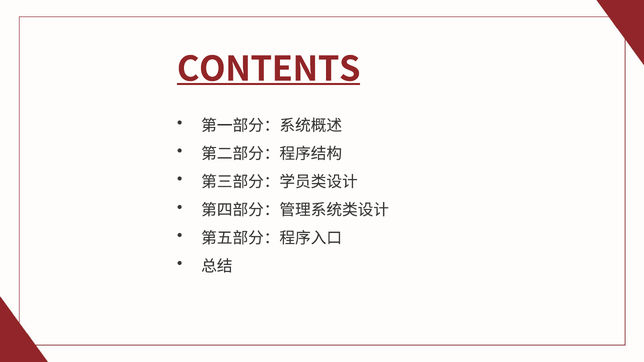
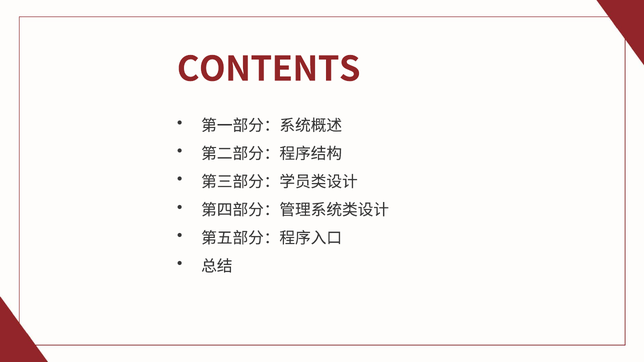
CONTENTS underline: present -> none (269, 69)
